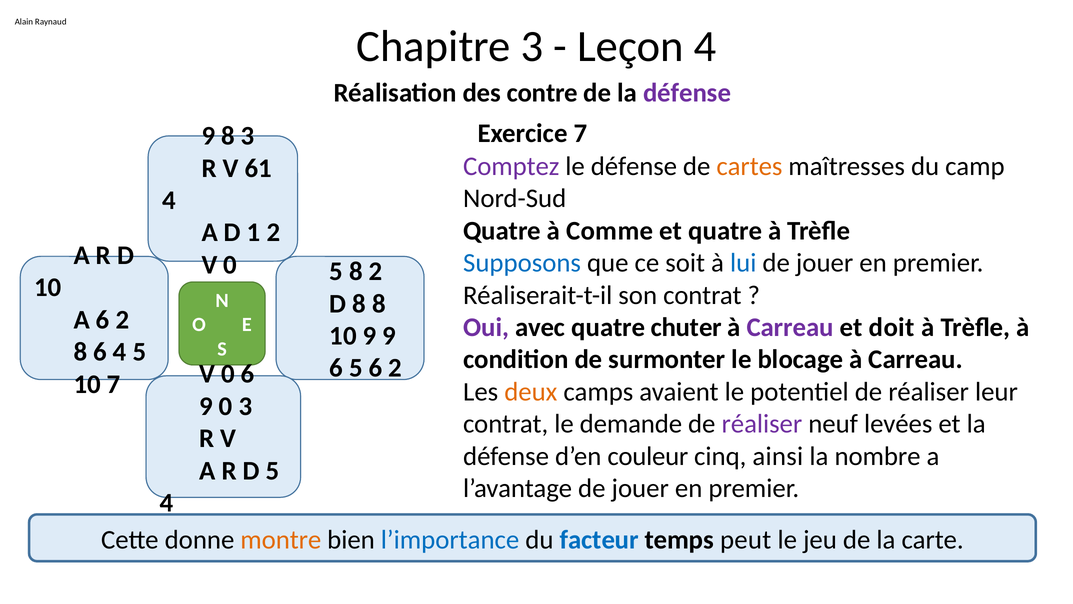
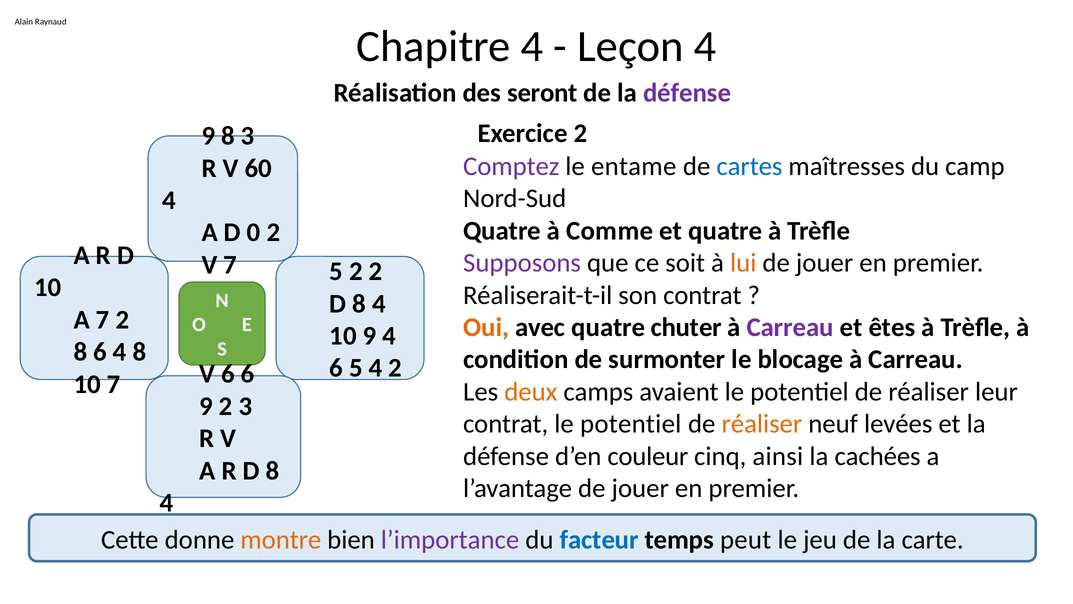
Chapitre 3: 3 -> 4 (532, 46)
contre: contre -> seront (542, 93)
Exercice 7: 7 -> 2 (580, 133)
le défense: défense -> entame (634, 166)
cartes colour: orange -> blue (749, 166)
61: 61 -> 60 (258, 168)
1: 1 -> 0 (254, 232)
Supposons colour: blue -> purple (522, 263)
lui colour: blue -> orange (743, 263)
0: 0 -> 7 (230, 265)
8: 8 -> 2 (356, 271)
8: 8 -> 4 (379, 303)
6: 6 -> 7 (103, 320)
Oui colour: purple -> orange (486, 327)
doit: doit -> êtes (892, 327)
9 9: 9 -> 4 (389, 336)
4 5: 5 -> 8 (139, 352)
5 6: 6 -> 4 (376, 368)
0: 0 -> 6 (228, 374)
0: 0 -> 2 (226, 406)
contrat le demande: demande -> potentiel (631, 424)
réaliser colour: purple -> orange (762, 424)
nombre: nombre -> cachées (878, 456)
D 5: 5 -> 8 (273, 470)
l’importance colour: blue -> purple (450, 539)
